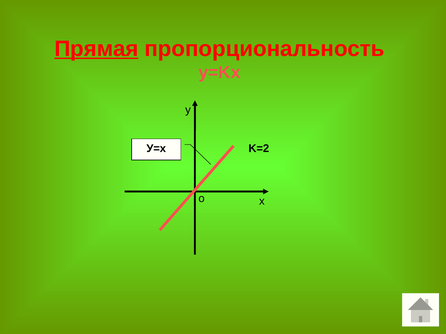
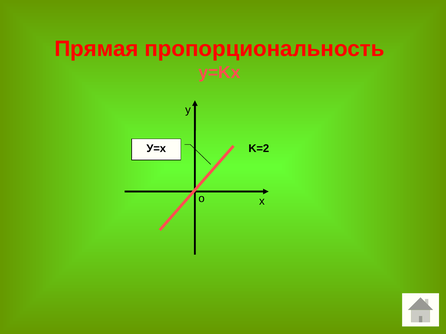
Прямая underline: present -> none (96, 49)
